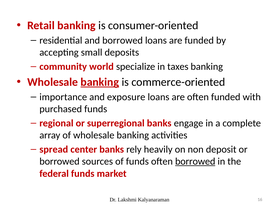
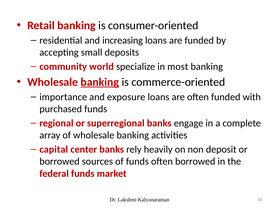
and borrowed: borrowed -> increasing (123, 40)
taxes: taxes -> most (178, 67)
spread: spread -> capital (54, 150)
borrowed underline: present -> none (195, 162)
